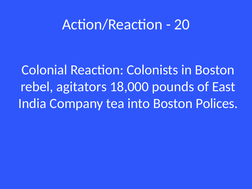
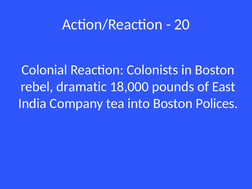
agitators: agitators -> dramatic (82, 87)
